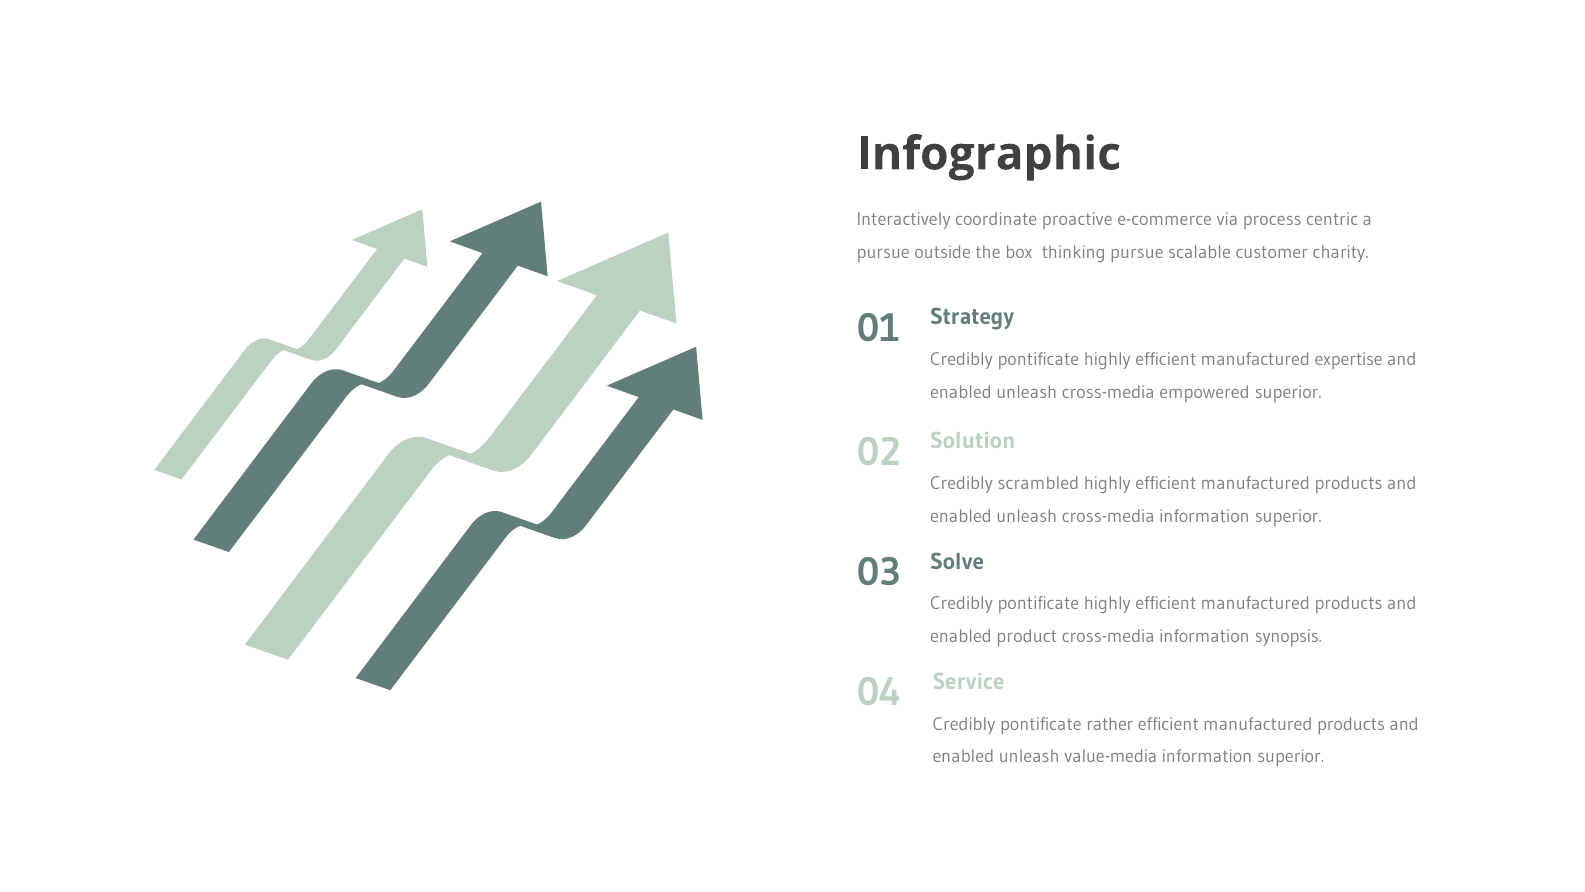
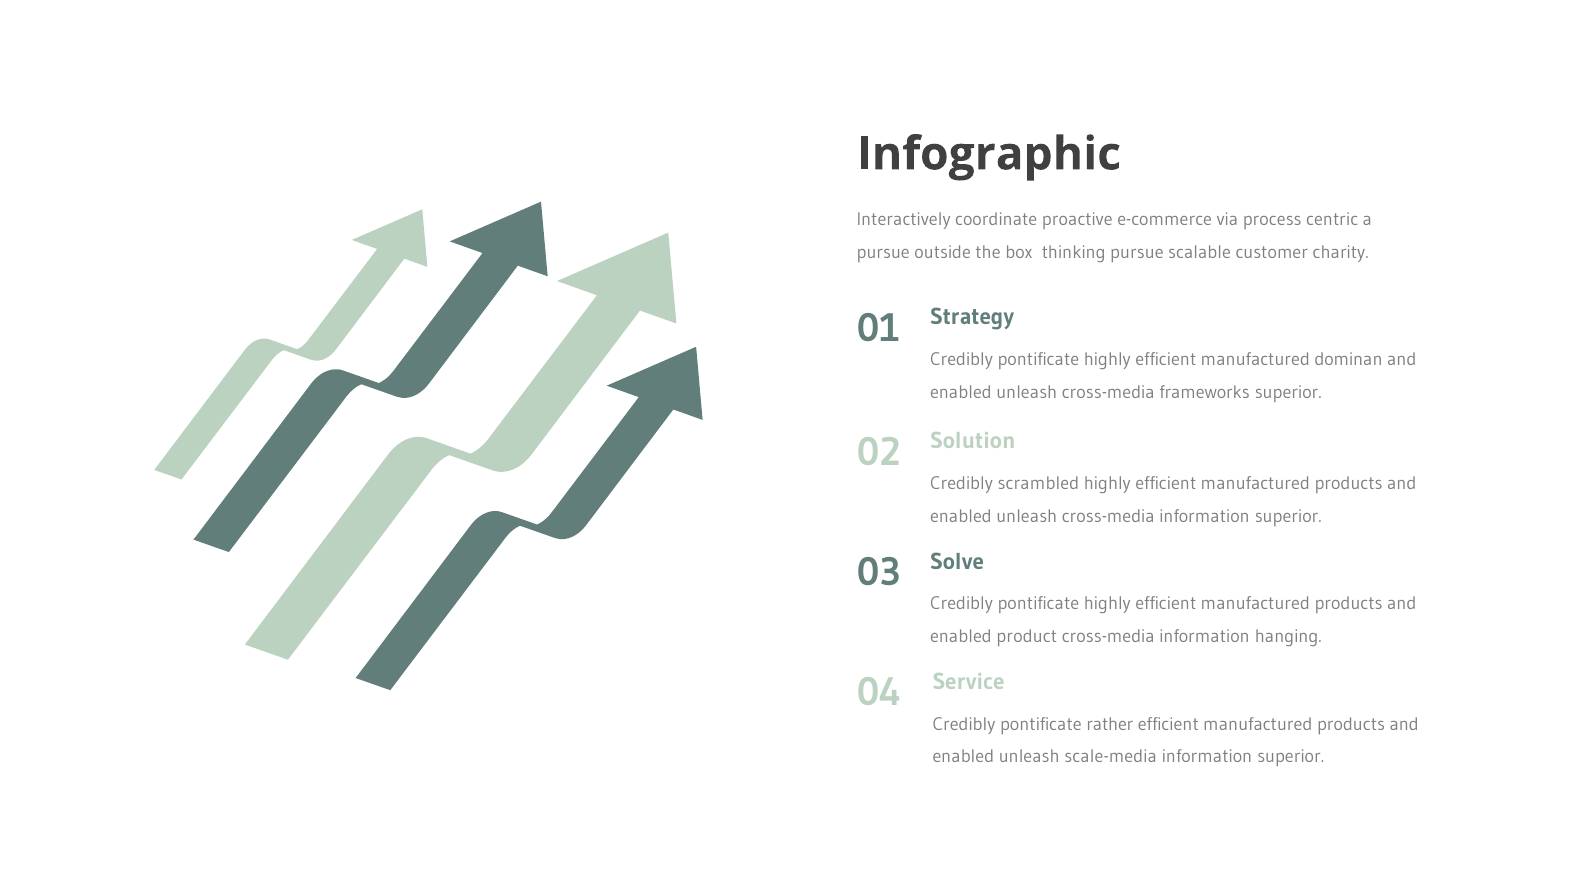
expertise: expertise -> dominan (1349, 360)
empowered: empowered -> frameworks (1205, 392)
synopsis: synopsis -> hanging (1288, 636)
value-media: value-media -> scale-media (1111, 757)
